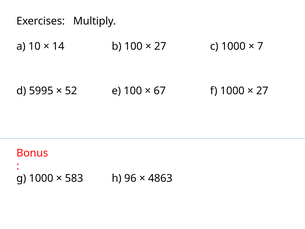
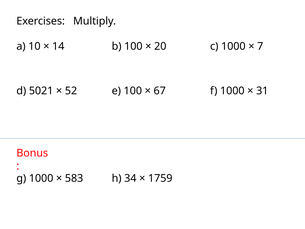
27: 27 -> 20 (160, 46)
5995: 5995 -> 5021 (41, 91)
27: 27 -> 31 (262, 91)
96: 96 -> 34 (130, 178)
4863: 4863 -> 1759 (160, 178)
